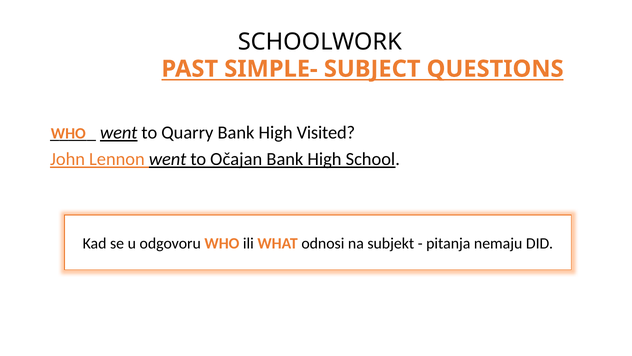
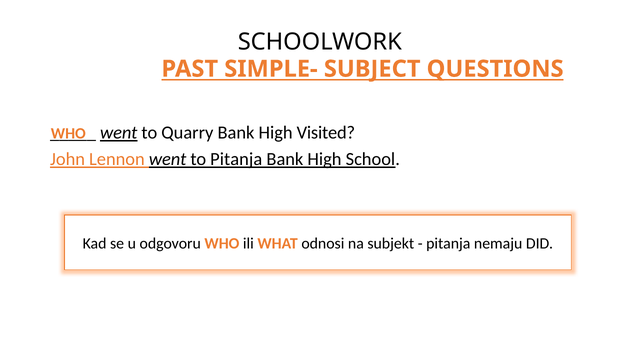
to Očajan: Očajan -> Pitanja (236, 159)
